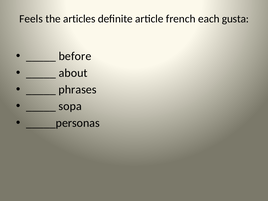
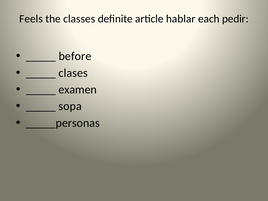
articles: articles -> classes (79, 19)
french: french -> hablar (181, 19)
gusta: gusta -> pedir (235, 19)
about: about -> clases (73, 73)
phrases: phrases -> examen (78, 90)
